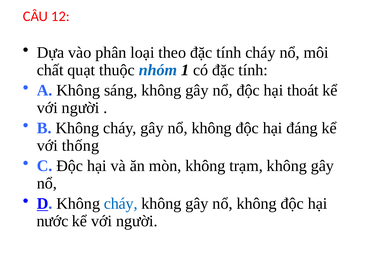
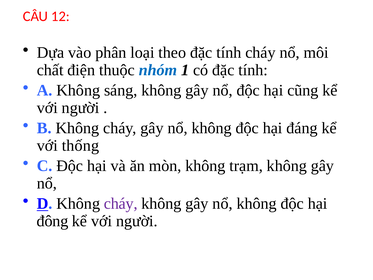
quạt: quạt -> điện (81, 70)
thoát: thoát -> cũng (303, 90)
cháy colour: blue -> purple (121, 203)
nước: nước -> đông (52, 221)
